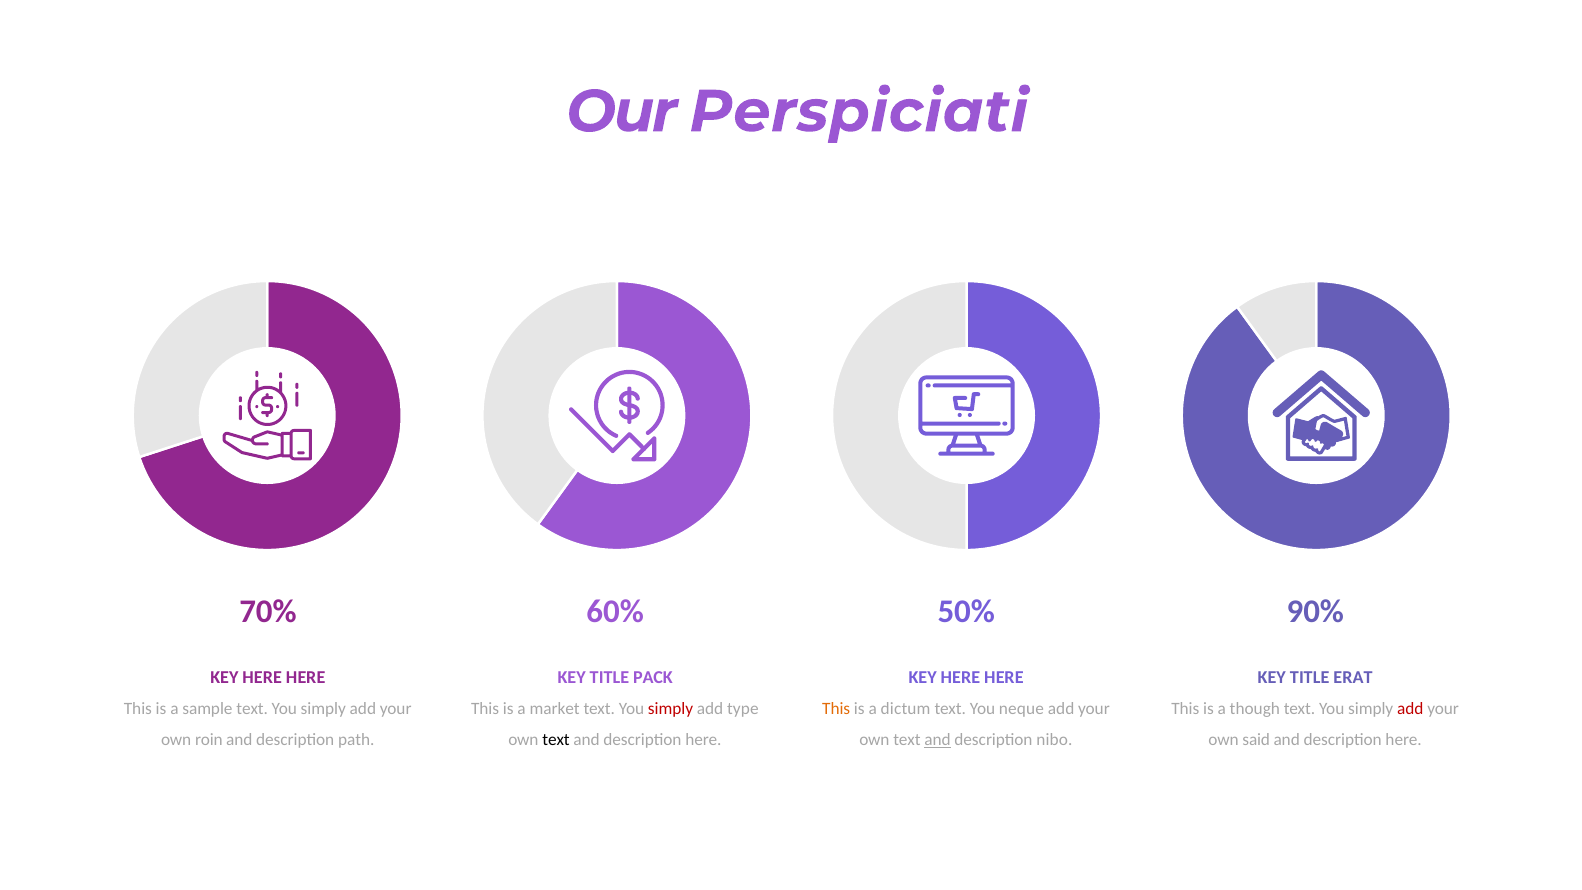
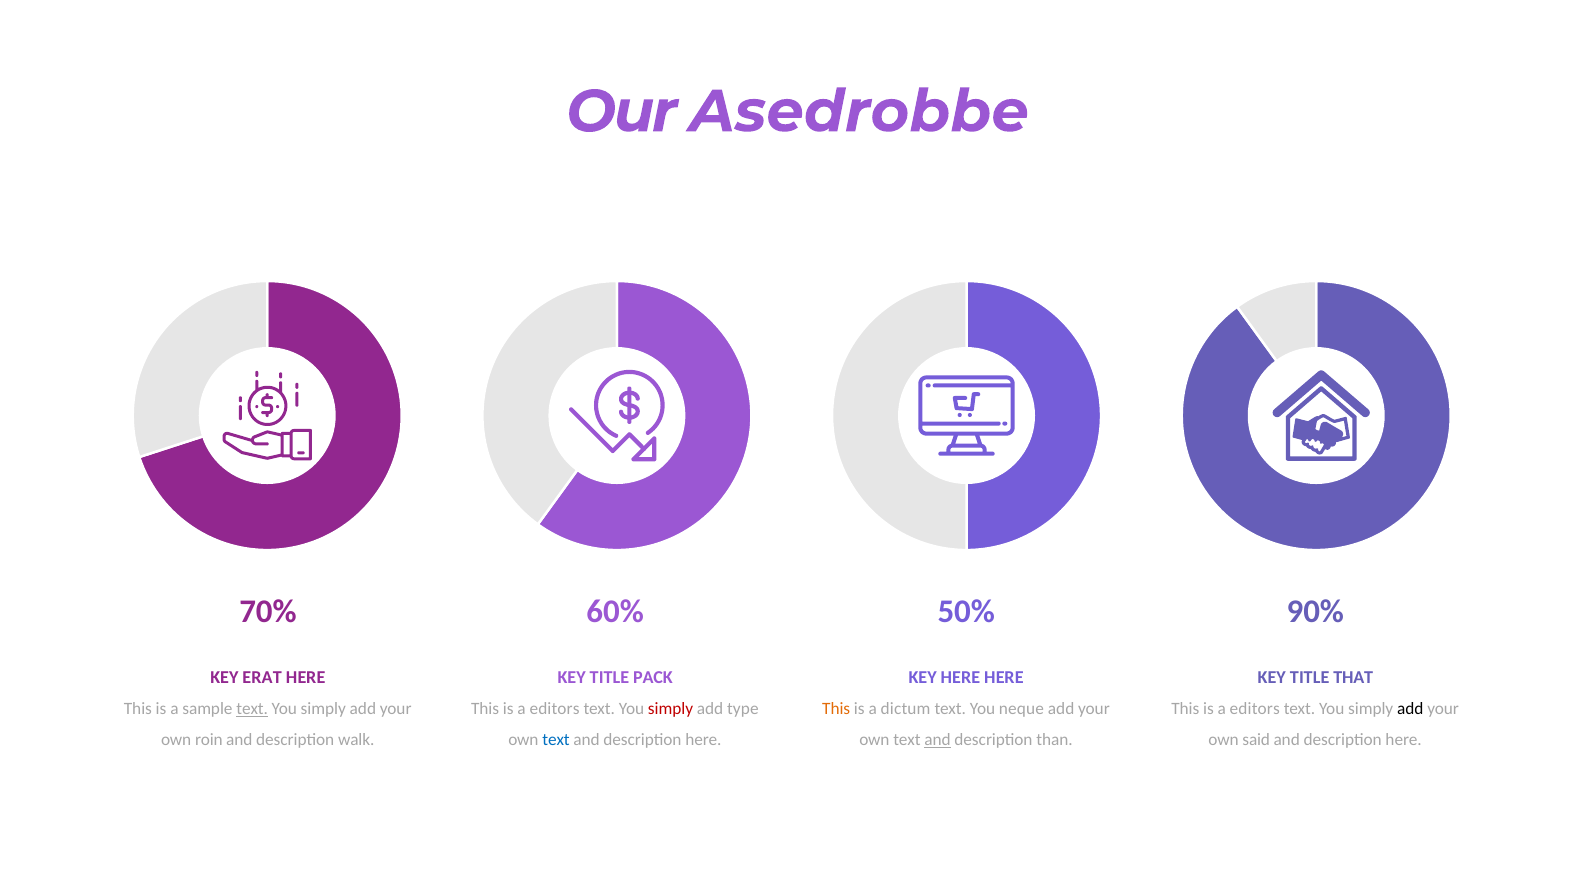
Perspiciati: Perspiciati -> Asedrobbe (859, 112)
HERE: HERE -> ERAT (262, 677)
ERAT: ERAT -> THAT (1353, 677)
text underline: none -> present (252, 709)
market: market -> editors (555, 709)
though: though -> editors (1255, 709)
add colour: red -> black (1410, 709)
path: path -> walk (356, 740)
text colour: black -> blue (556, 740)
nibo: nibo -> than (1054, 740)
